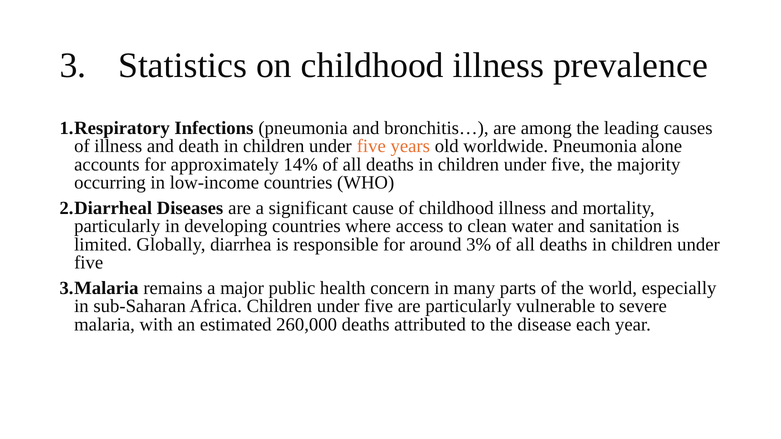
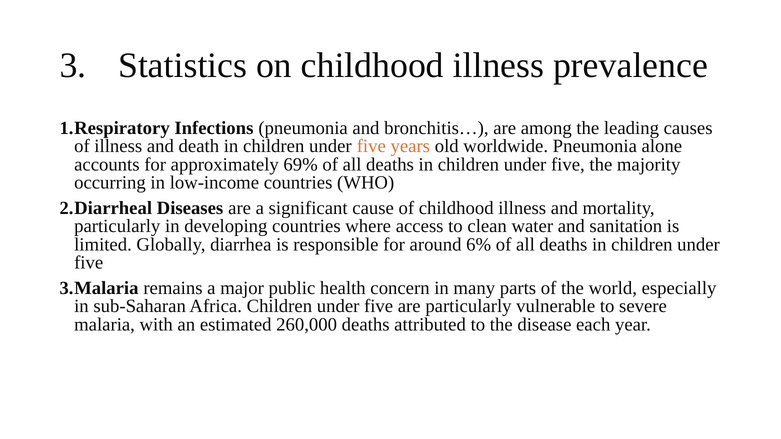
14%: 14% -> 69% (301, 165)
3%: 3% -> 6% (479, 245)
